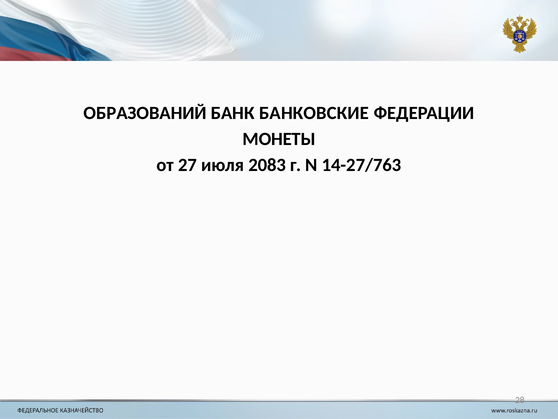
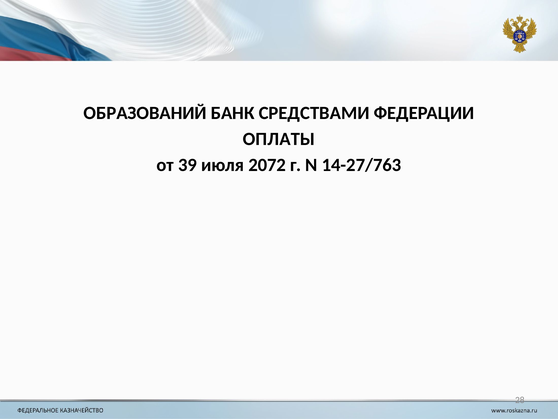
БАНКОВСКИЕ: БАНКОВСКИЕ -> СРЕДСТВАМИ (314, 113)
МОНЕТЫ: МОНЕТЫ -> ОПЛАТЫ (279, 139)
27: 27 -> 39 (187, 165)
2083: 2083 -> 2072 (267, 165)
